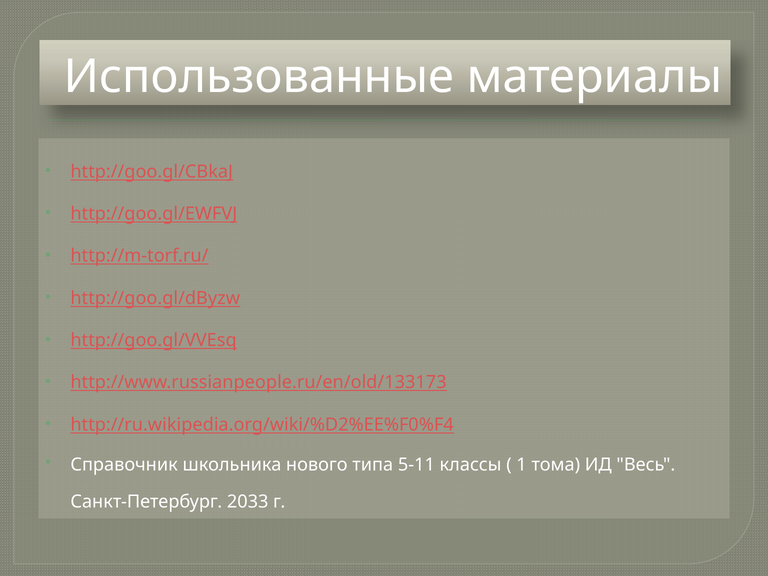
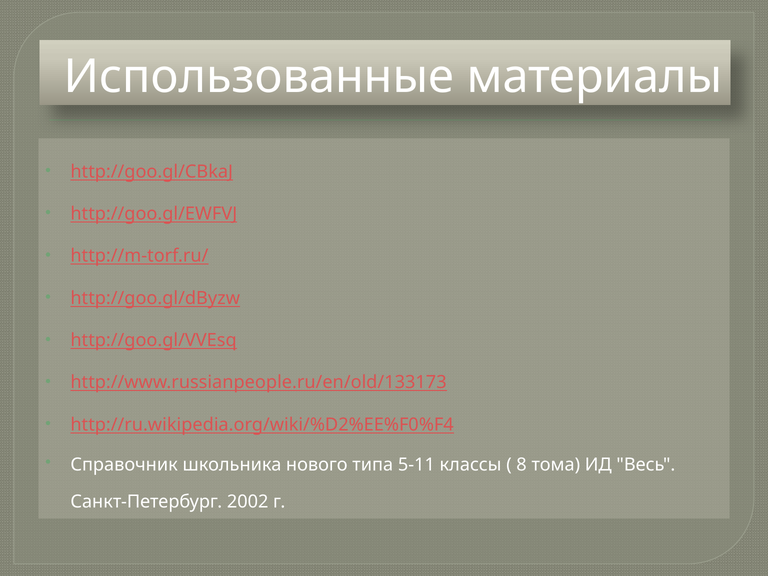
1: 1 -> 8 (522, 465)
2033: 2033 -> 2002 (248, 502)
